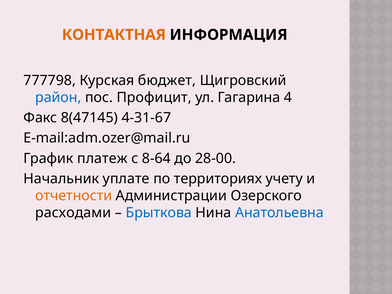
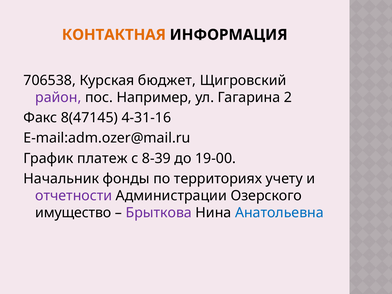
777798: 777798 -> 706538 (50, 80)
район colour: blue -> purple (58, 97)
Профицит: Профицит -> Например (154, 97)
4: 4 -> 2 (288, 97)
4-31-67: 4-31-67 -> 4-31-16 (146, 118)
8-64: 8-64 -> 8-39 (156, 158)
28-00: 28-00 -> 19-00 (216, 158)
уплате: уплате -> фонды (126, 179)
отчетности colour: orange -> purple (74, 196)
расходами: расходами -> имущество (73, 213)
Брыткова colour: blue -> purple (159, 213)
